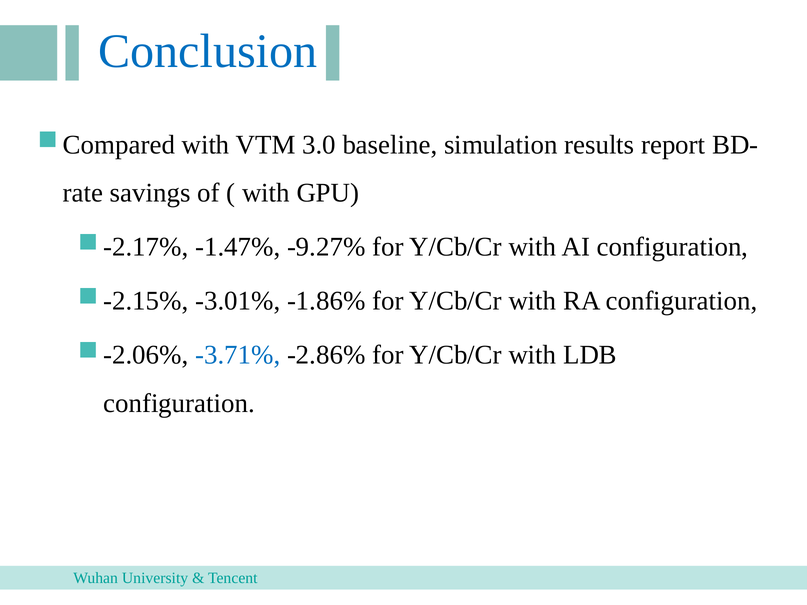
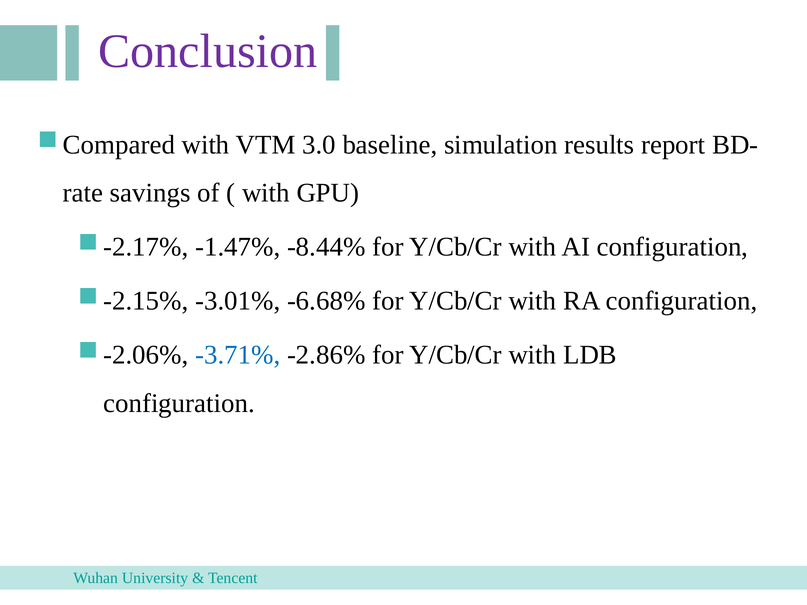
Conclusion colour: blue -> purple (208, 52)
-9.27%: -9.27% -> -8.44% (326, 247)
-1.86%: -1.86% -> -6.68% (326, 301)
